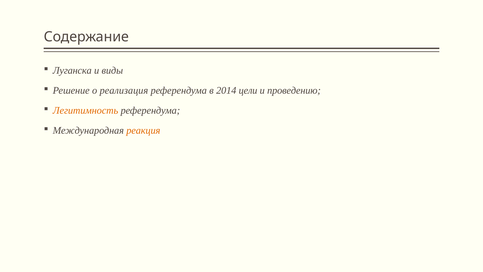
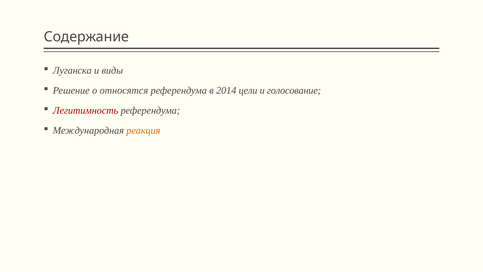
реализация: реализация -> относятся (124, 91)
проведению: проведению -> голосование (294, 91)
Легитимность colour: orange -> red (86, 110)
